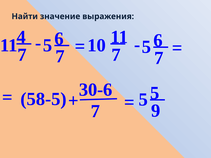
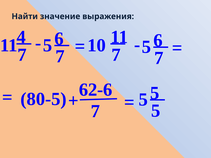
30-6: 30-6 -> 62-6 (96, 90)
58-5: 58-5 -> 80-5 (44, 99)
9: 9 -> 5 (156, 111)
